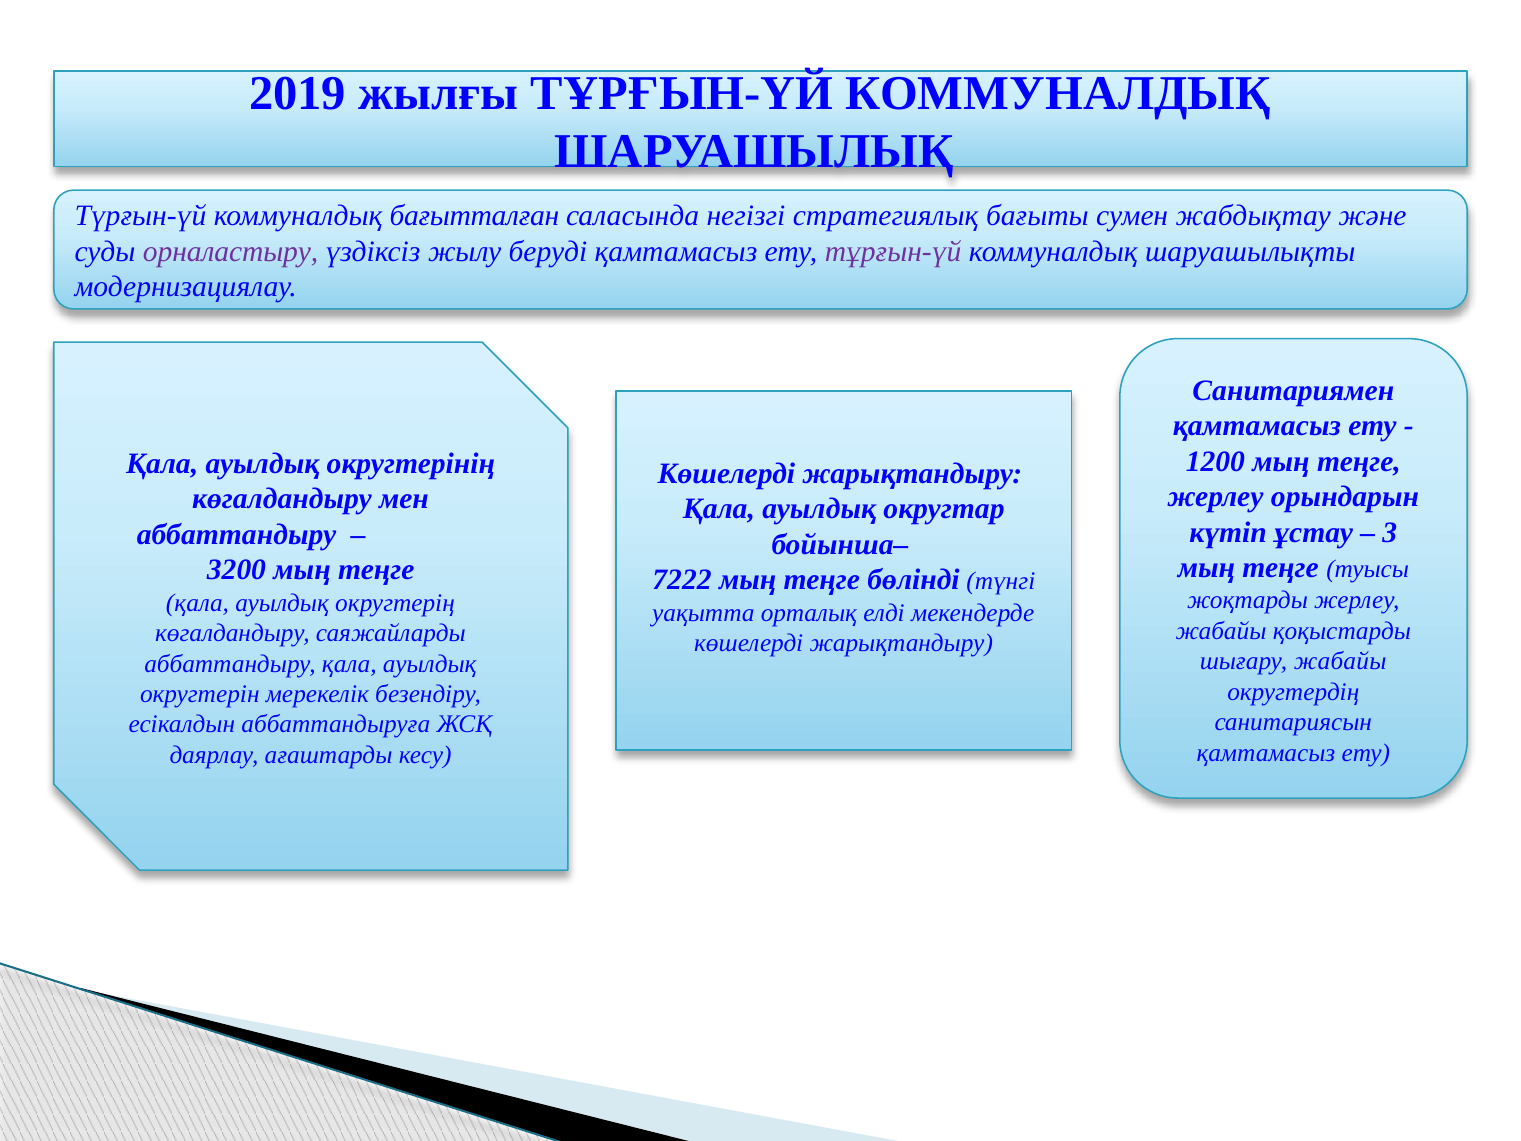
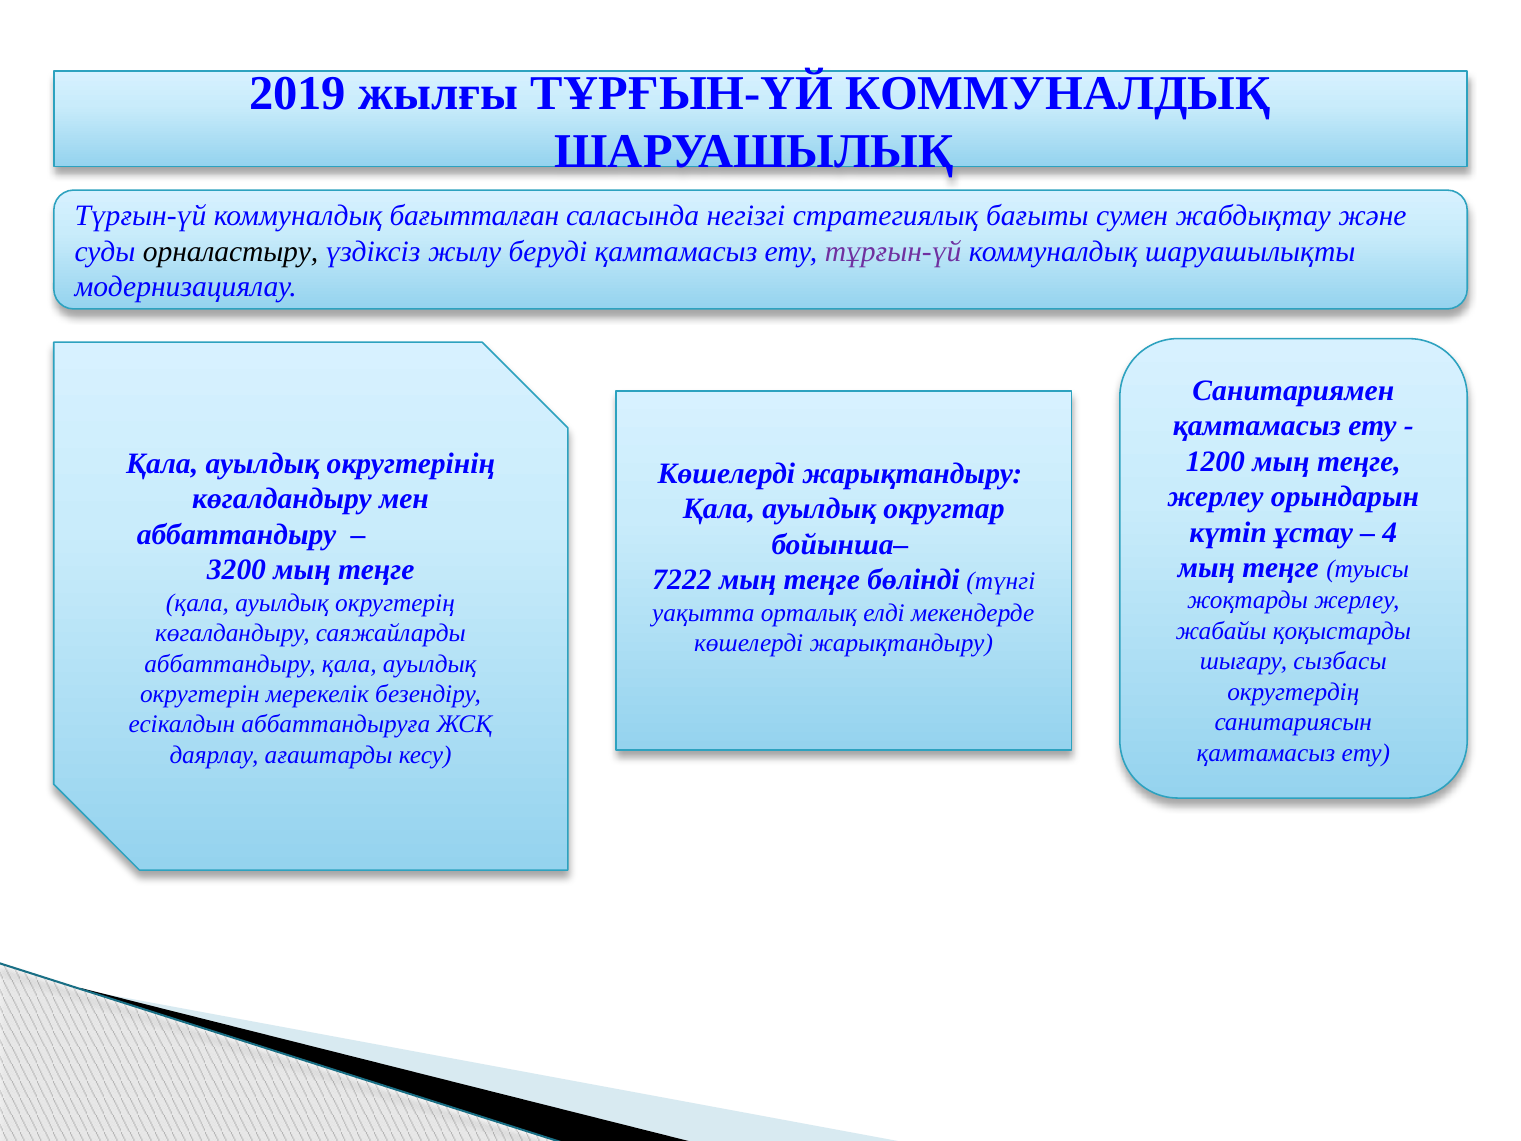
орналастыру colour: purple -> black (231, 252)
3: 3 -> 4 (1390, 532)
шығару жабайы: жабайы -> сызбасы (1340, 661)
